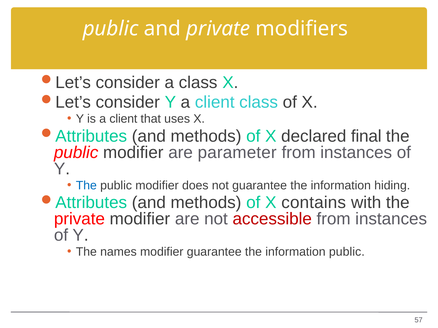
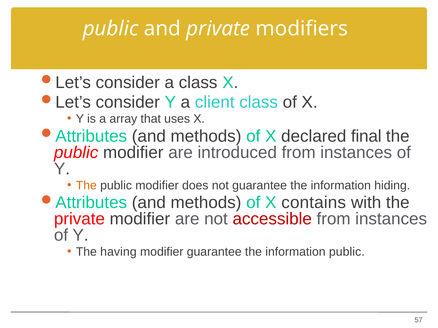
is a client: client -> array (123, 119)
parameter: parameter -> introduced (237, 153)
The colour: blue -> orange (86, 186)
names: names -> having (118, 252)
